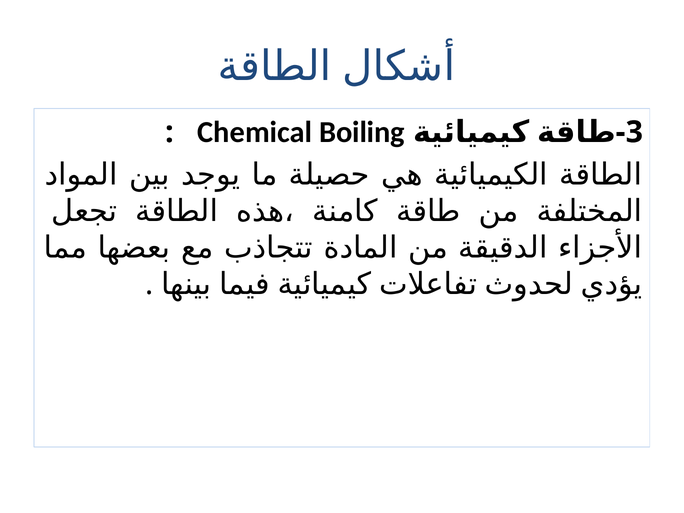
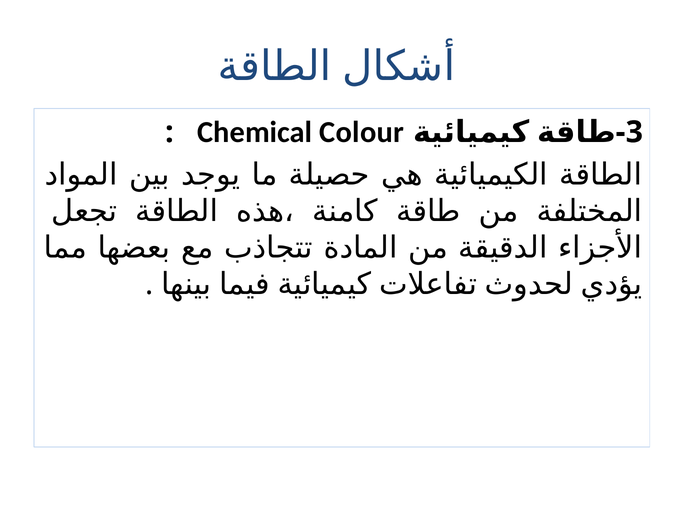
Boiling: Boiling -> Colour (362, 132)
